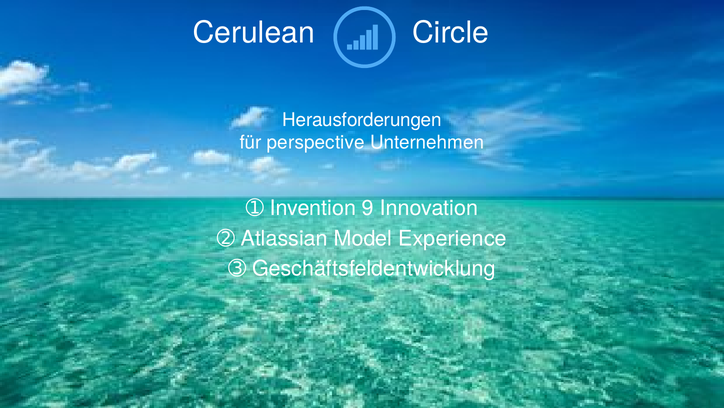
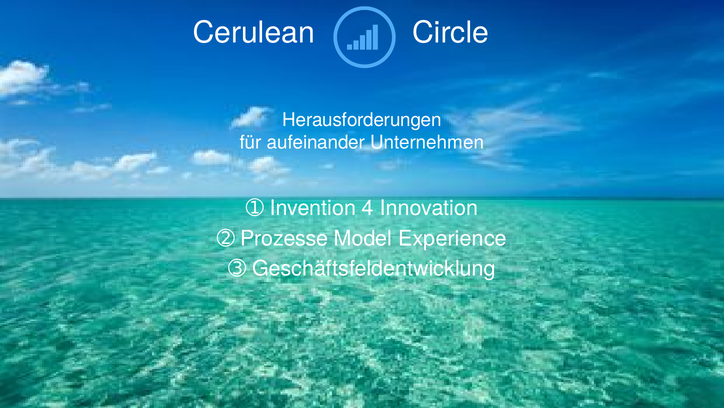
perspective: perspective -> aufeinander (316, 142)
9: 9 -> 4 (368, 208)
Atlassian: Atlassian -> Prozesse (284, 238)
